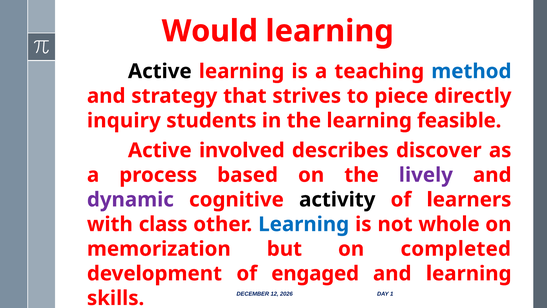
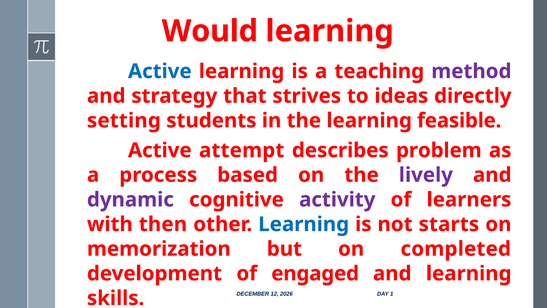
Active colour: black -> blue (160, 71)
method colour: blue -> purple (471, 71)
piece: piece -> ideas (401, 96)
inquiry: inquiry -> setting (124, 121)
involved: involved -> attempt (242, 150)
discover: discover -> problem (439, 150)
activity colour: black -> purple (337, 199)
class: class -> then (163, 224)
whole: whole -> starts (449, 224)
